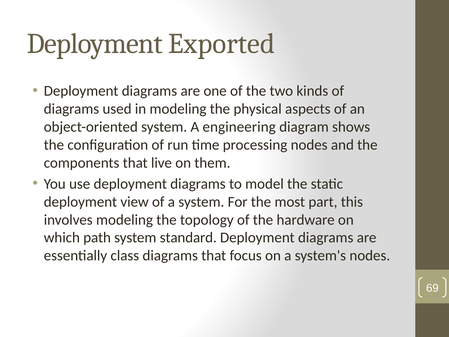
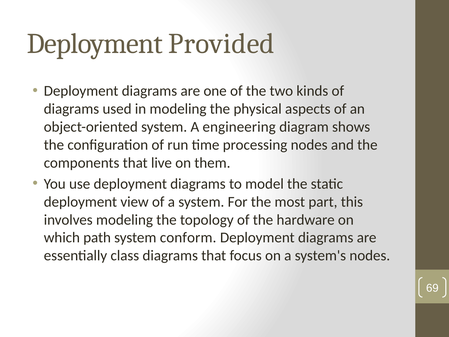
Exported: Exported -> Provided (221, 44)
standard: standard -> conform (188, 238)
